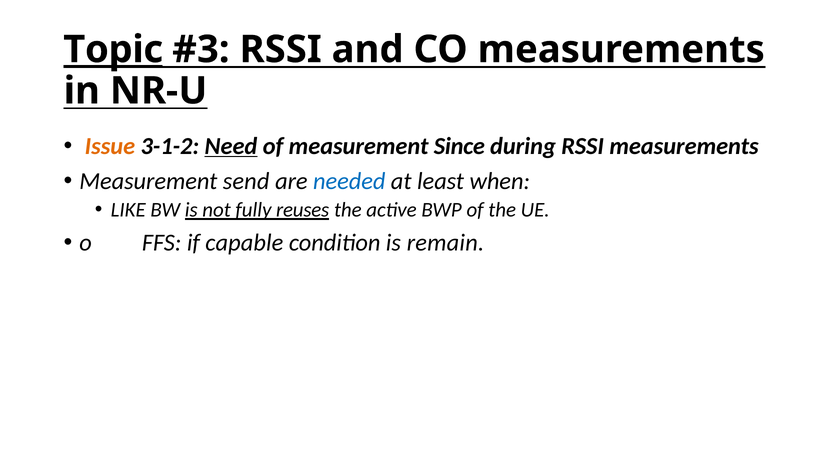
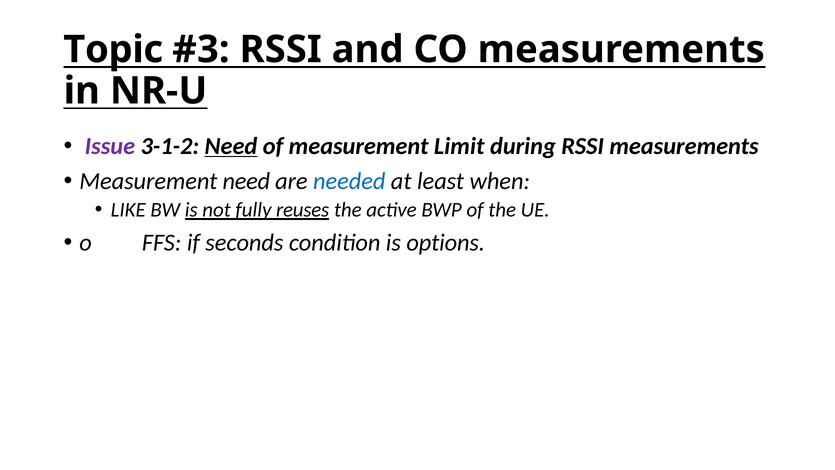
Topic underline: present -> none (113, 49)
Issue colour: orange -> purple (110, 146)
Since: Since -> Limit (459, 146)
Measurement send: send -> need (246, 181)
capable: capable -> seconds (244, 243)
remain: remain -> options (446, 243)
